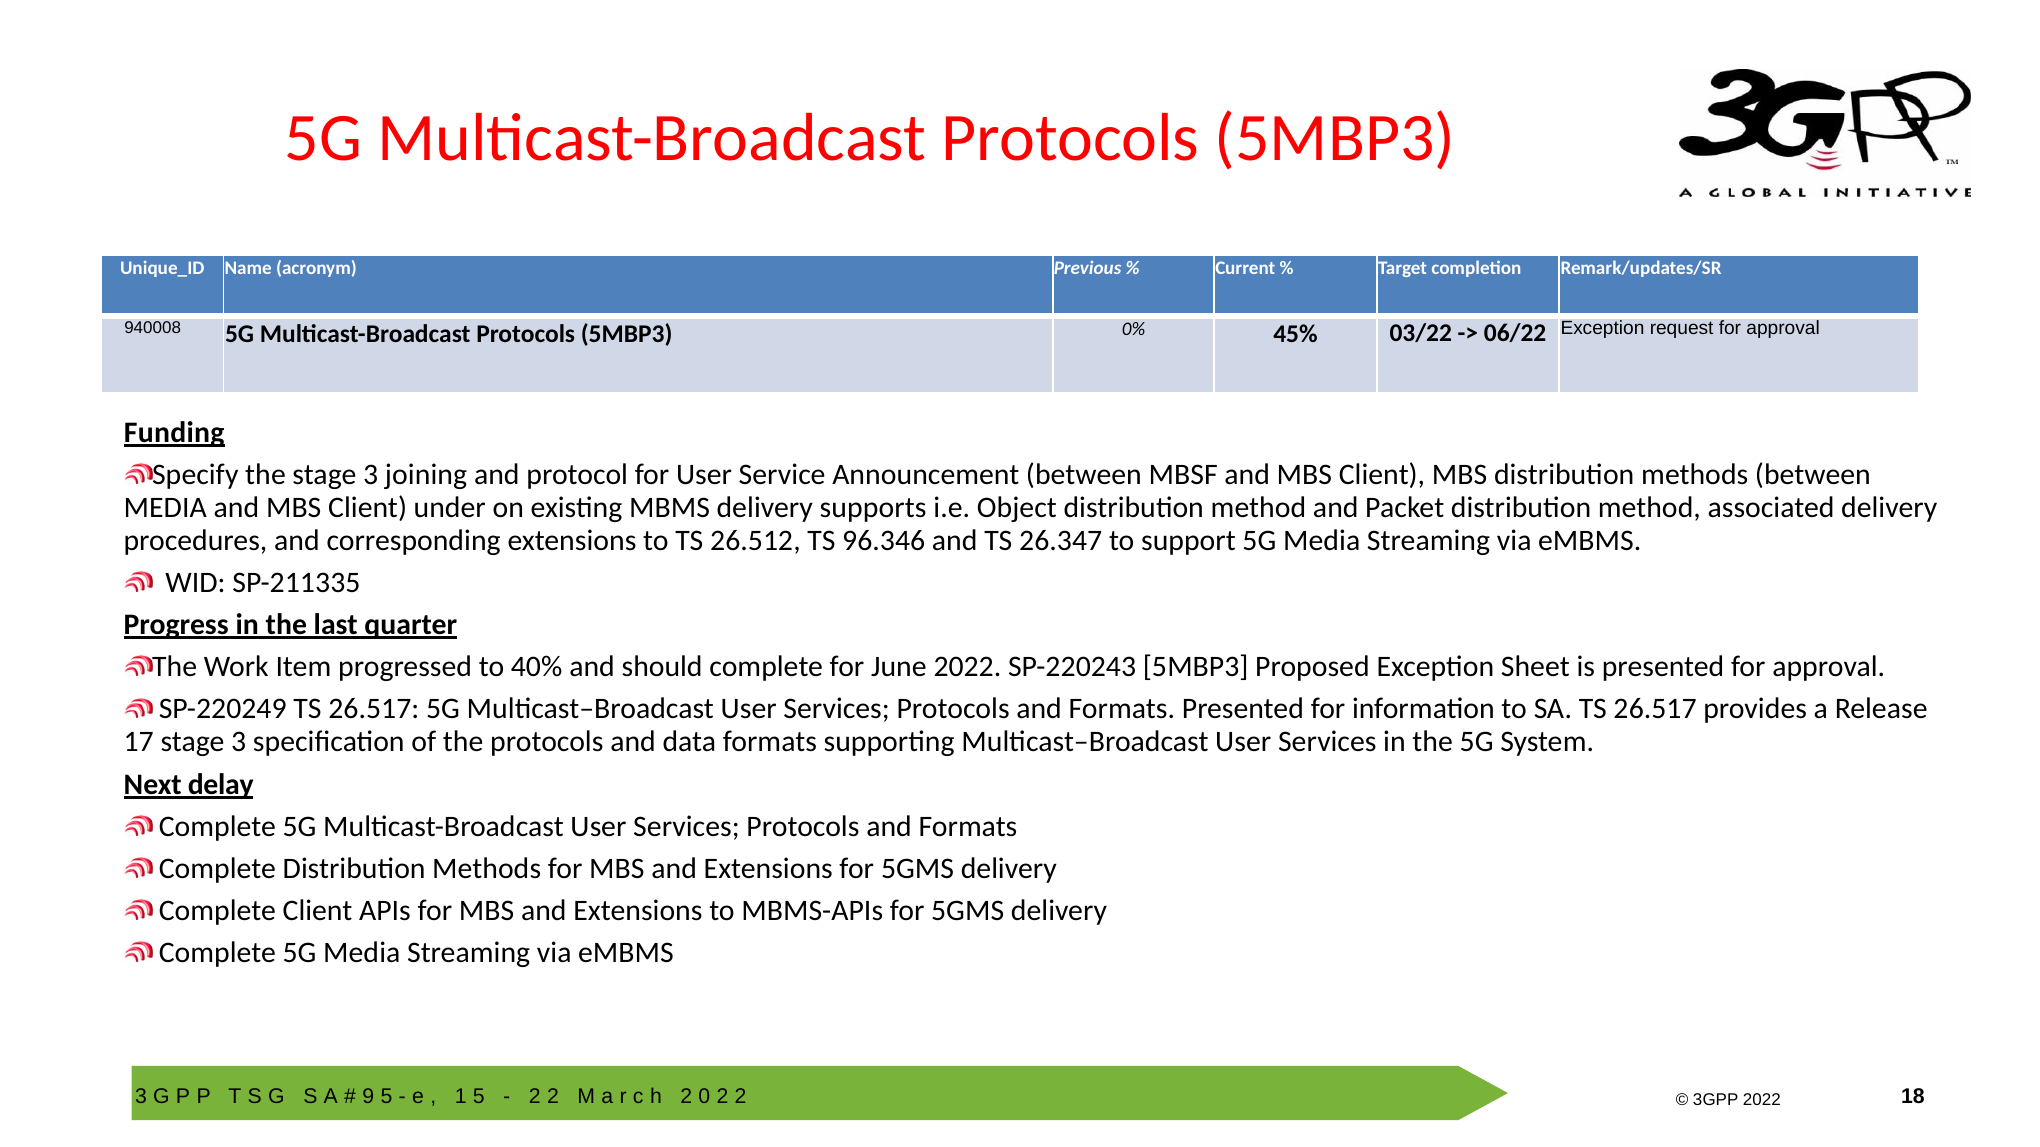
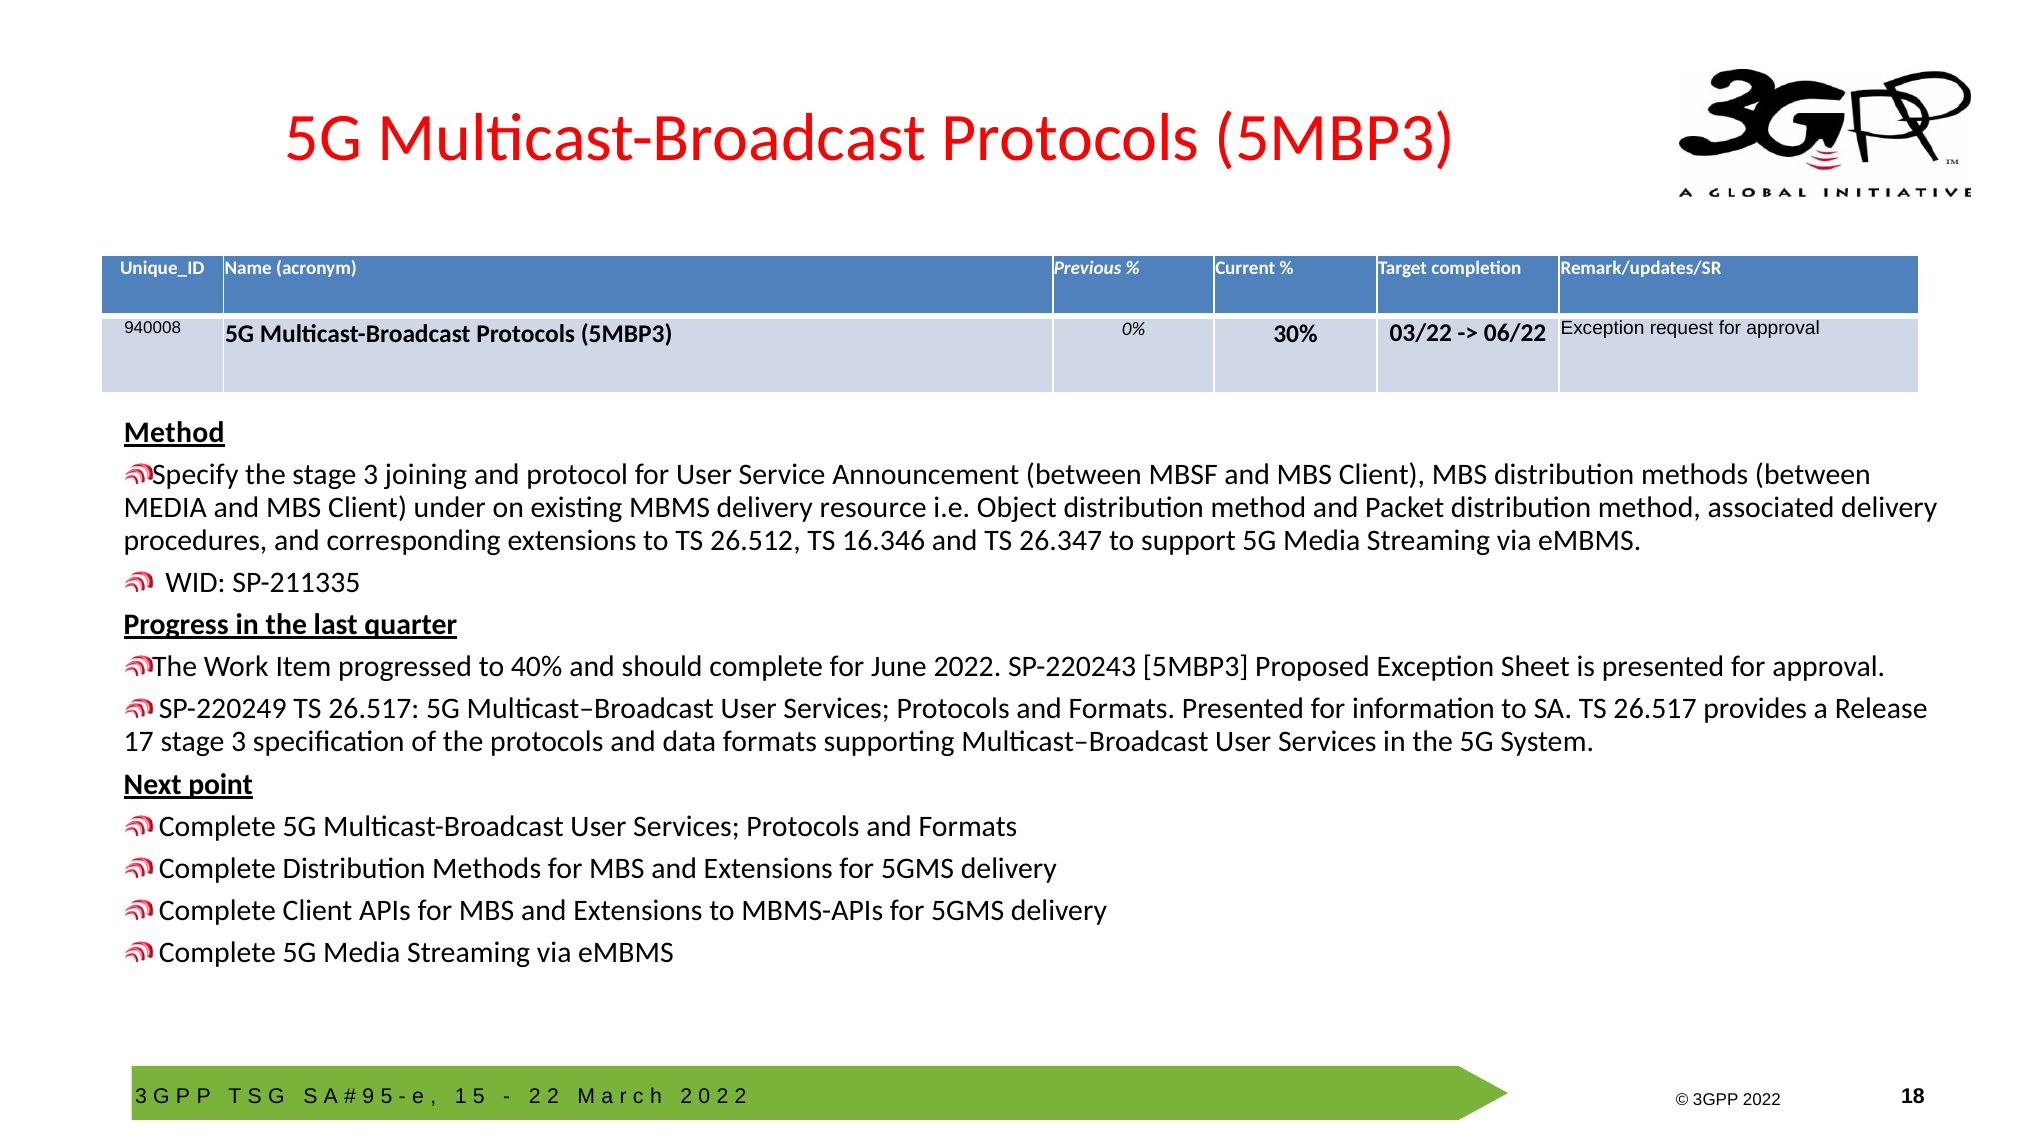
45%: 45% -> 30% (1295, 334)
Funding: Funding -> Method (174, 432)
supports: supports -> resource (873, 508)
96.346: 96.346 -> 16.346 (884, 541)
delay: delay -> point (221, 785)
